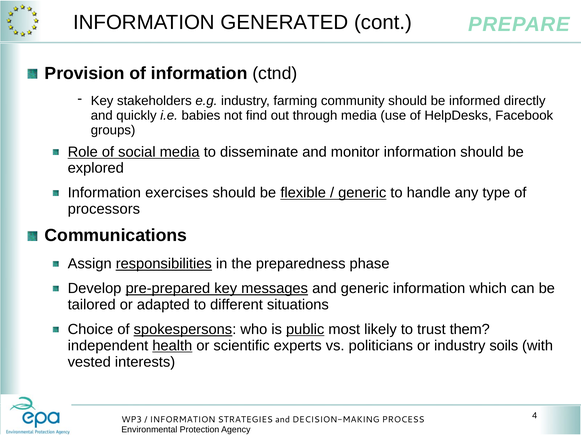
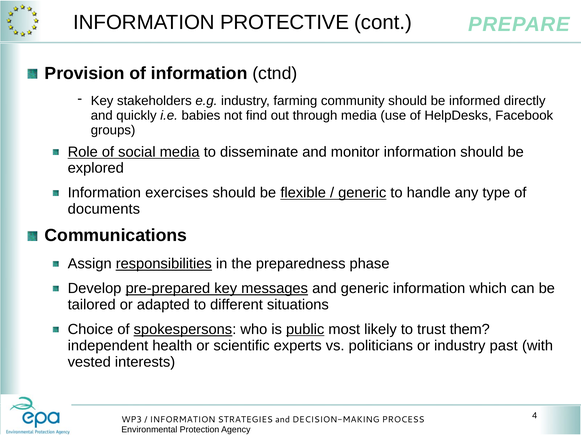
GENERATED: GENERATED -> PROTECTIVE (285, 22)
processors: processors -> documents (104, 209)
health underline: present -> none (172, 346)
soils: soils -> past (504, 346)
